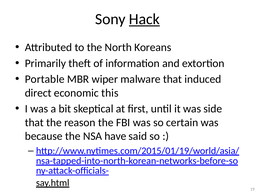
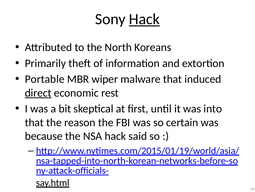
direct underline: none -> present (38, 93)
this: this -> rest (110, 93)
side: side -> into (213, 108)
NSA have: have -> hack (115, 136)
